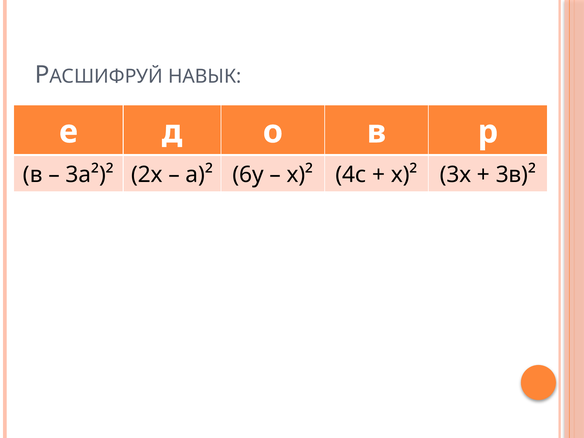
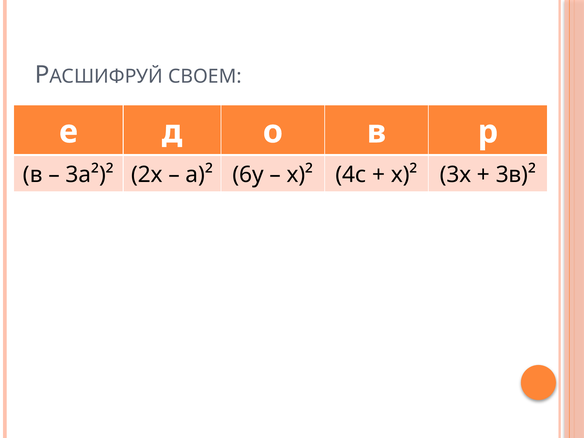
НАВЫК: НАВЫК -> СВОЕМ (205, 76)
